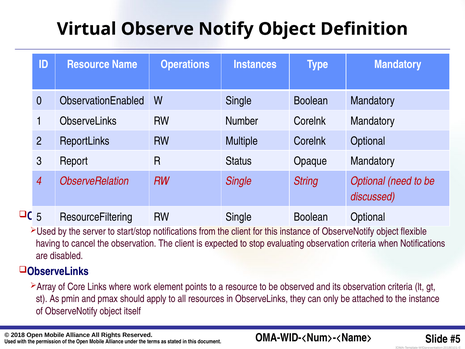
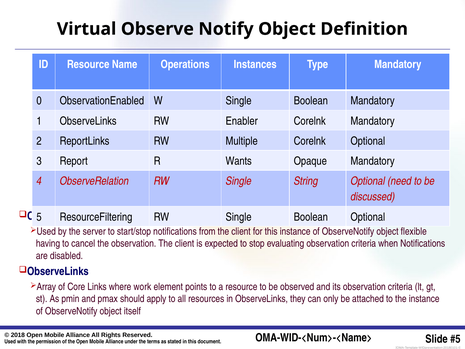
Number: Number -> Enabler (242, 121)
Status: Status -> Wants (239, 161)
